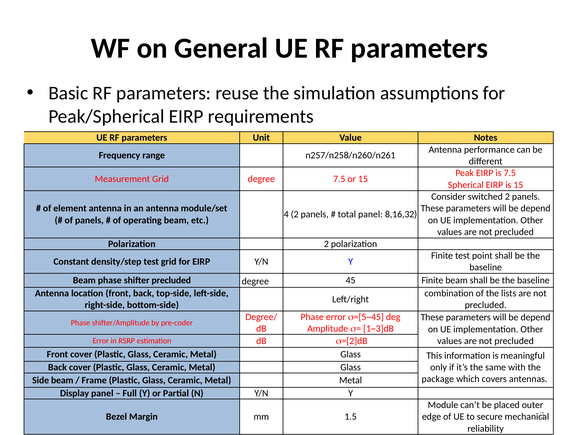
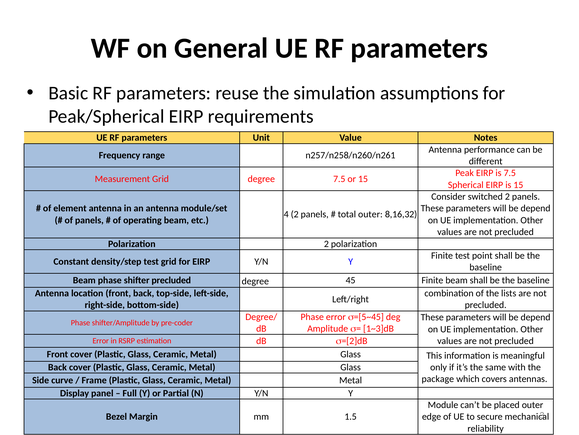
total panel: panel -> outer (370, 214)
Side beam: beam -> curve (62, 380)
